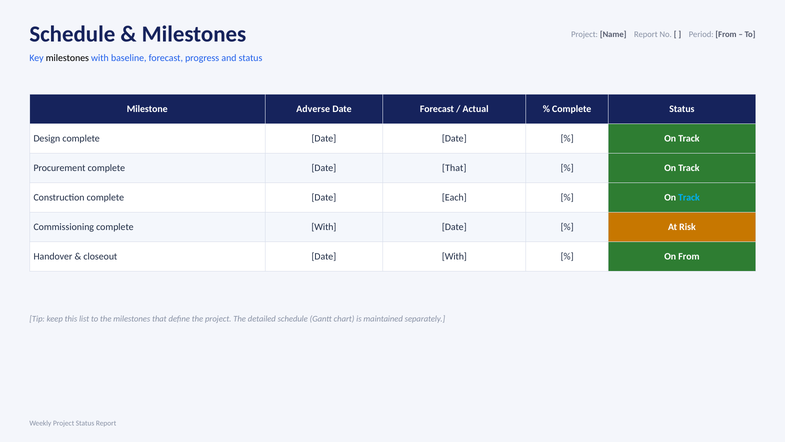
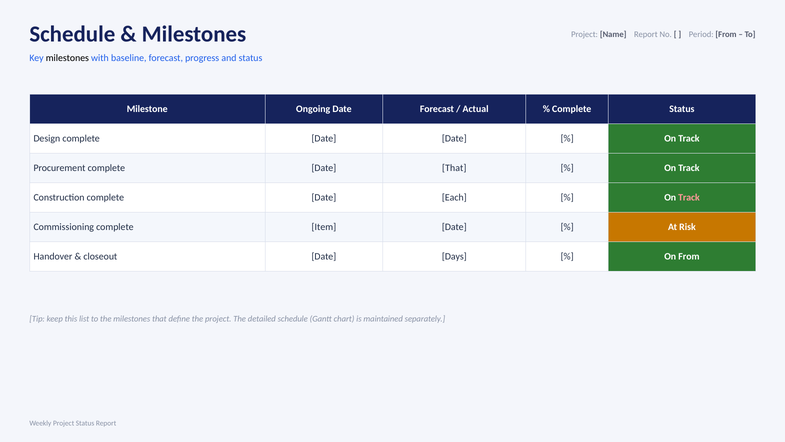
Adverse: Adverse -> Ongoing (313, 109)
Track colour: light blue -> pink (689, 197)
complete With: With -> Item (324, 227)
Date With: With -> Days (454, 256)
